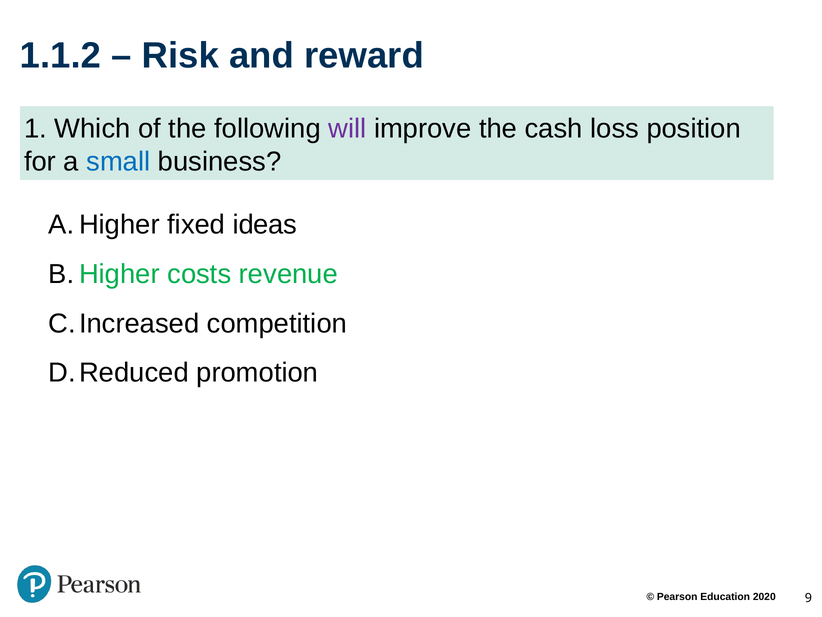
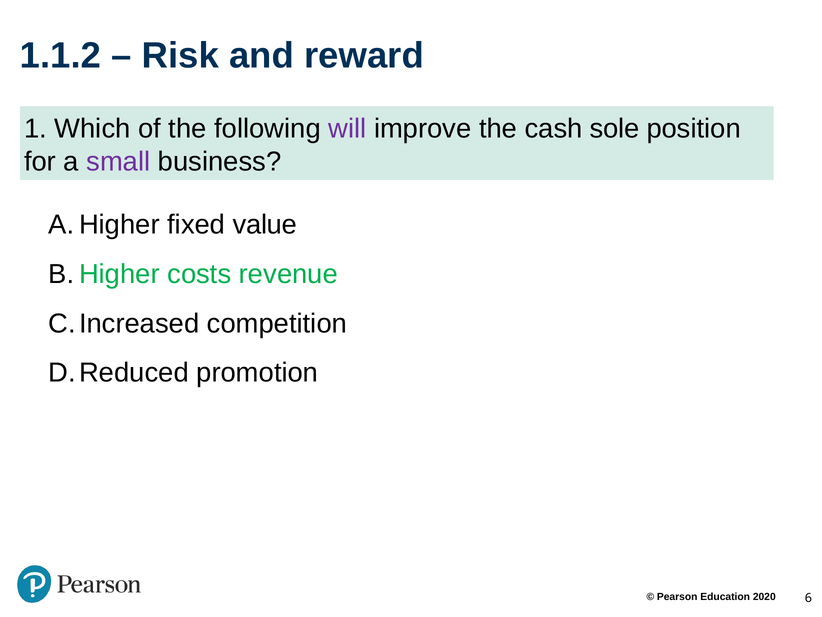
loss: loss -> sole (615, 128)
small colour: blue -> purple (118, 161)
ideas: ideas -> value (265, 225)
9: 9 -> 6 (808, 597)
